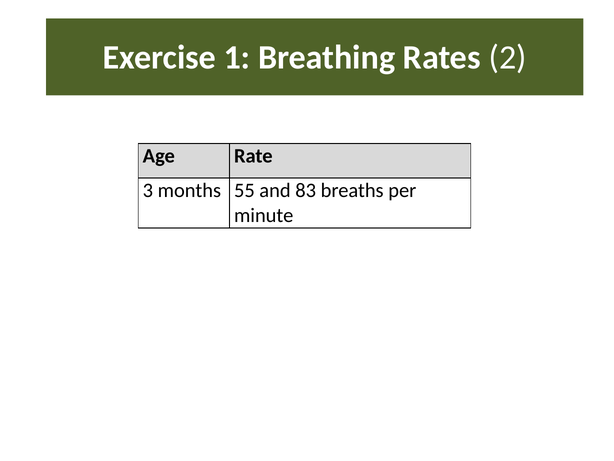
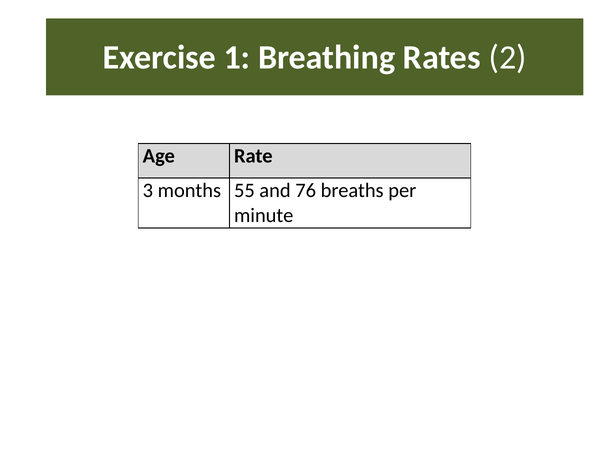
83: 83 -> 76 (306, 190)
